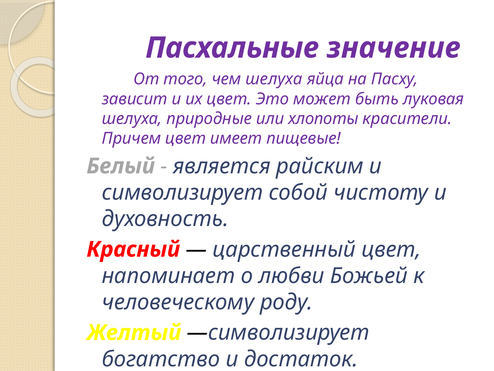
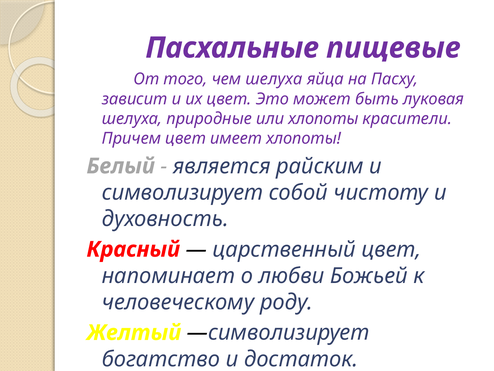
значение: значение -> пищевые (393, 48)
имеет пищевые: пищевые -> хлопоты (304, 138)
